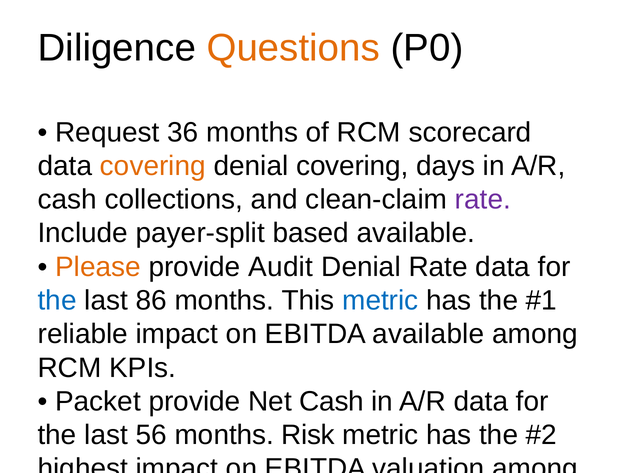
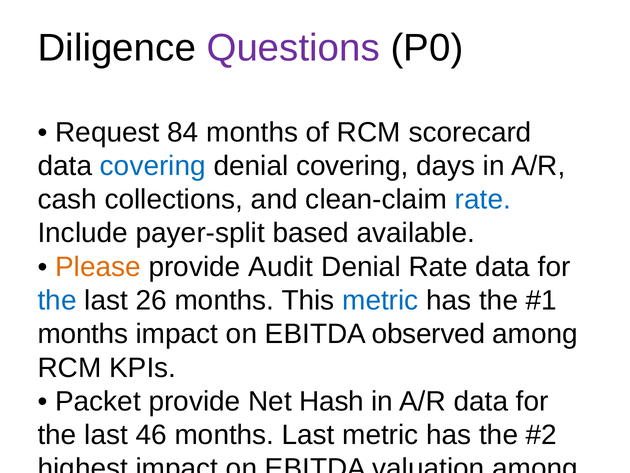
Questions colour: orange -> purple (293, 48)
Request 36: 36 -> 84 (183, 132)
covering colour: orange -> blue (153, 166)
rate colour: purple -> blue (483, 199)
86: 86 -> 26 (151, 300)
reliable: reliable -> months (83, 334)
EBITDA available: available -> observed (429, 334)
Net Cash: Cash -> Hash (332, 401)
56: 56 -> 46 (151, 435)
months Risk: Risk -> Last (308, 435)
